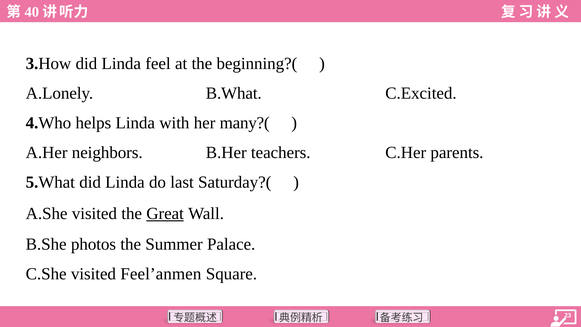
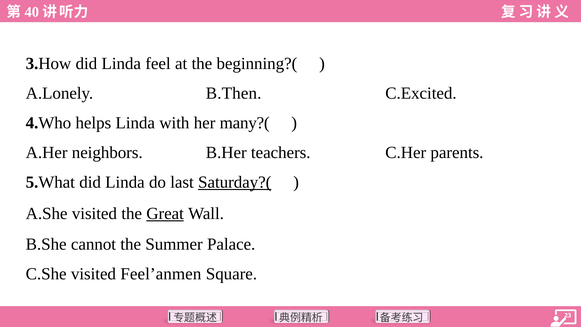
B.What: B.What -> B.Then (234, 93)
Saturday?( underline: none -> present (235, 182)
photos: photos -> cannot (93, 244)
